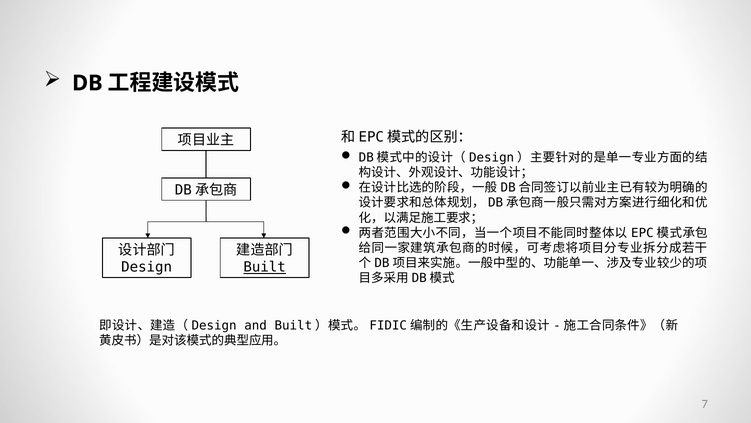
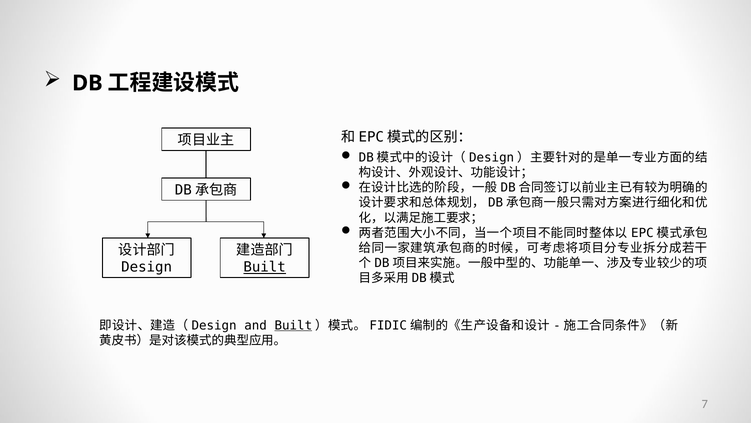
Built underline: none -> present (293, 325)
